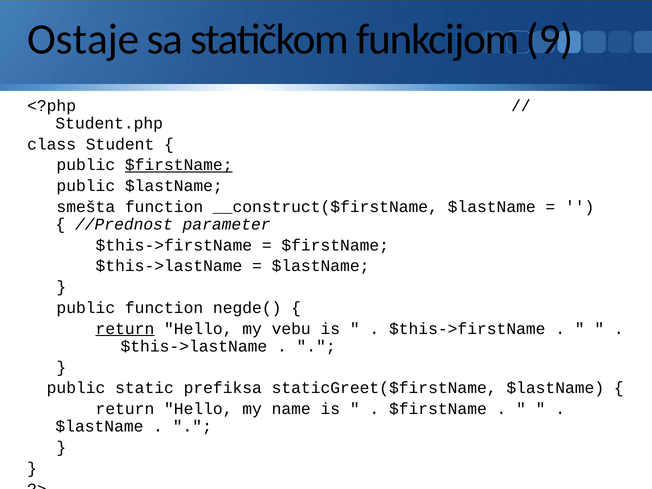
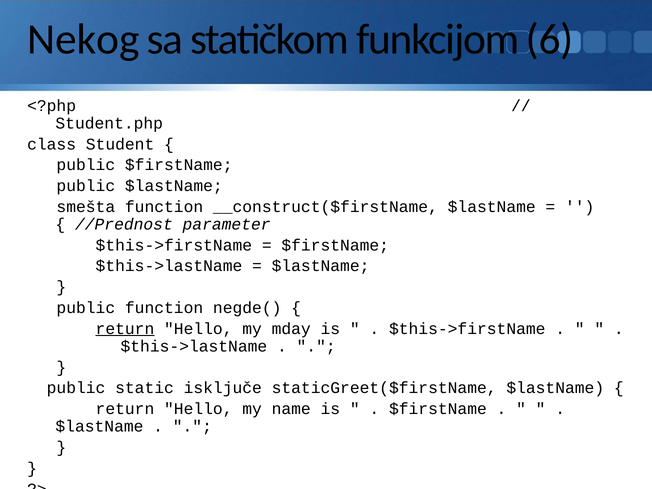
Ostaje: Ostaje -> Nekog (83, 40)
9: 9 -> 6 (550, 40)
$firstName underline: present -> none (179, 165)
vebu: vebu -> mday (291, 329)
prefiksa: prefiksa -> isključe (223, 388)
